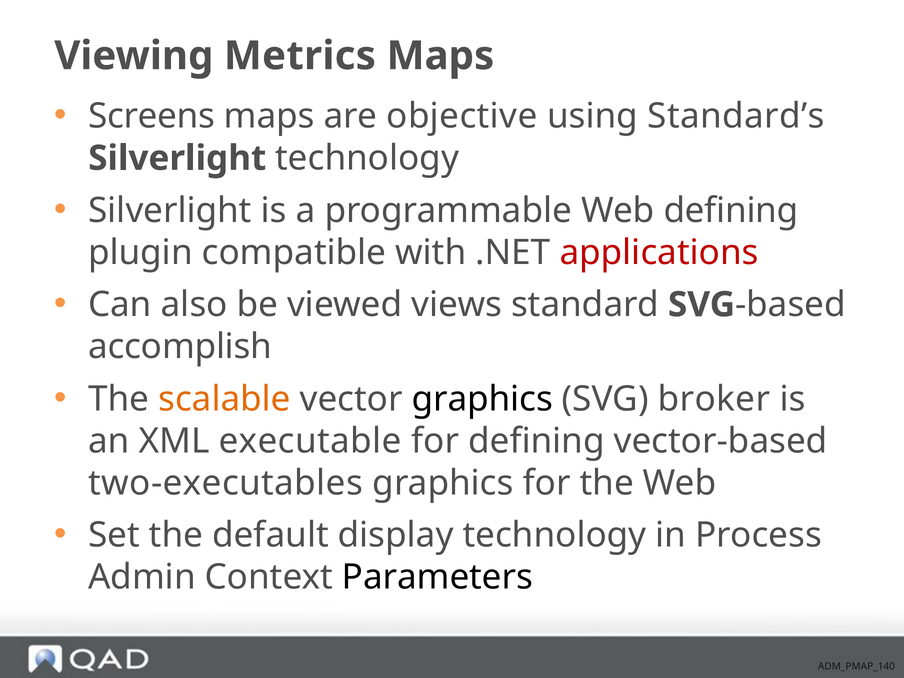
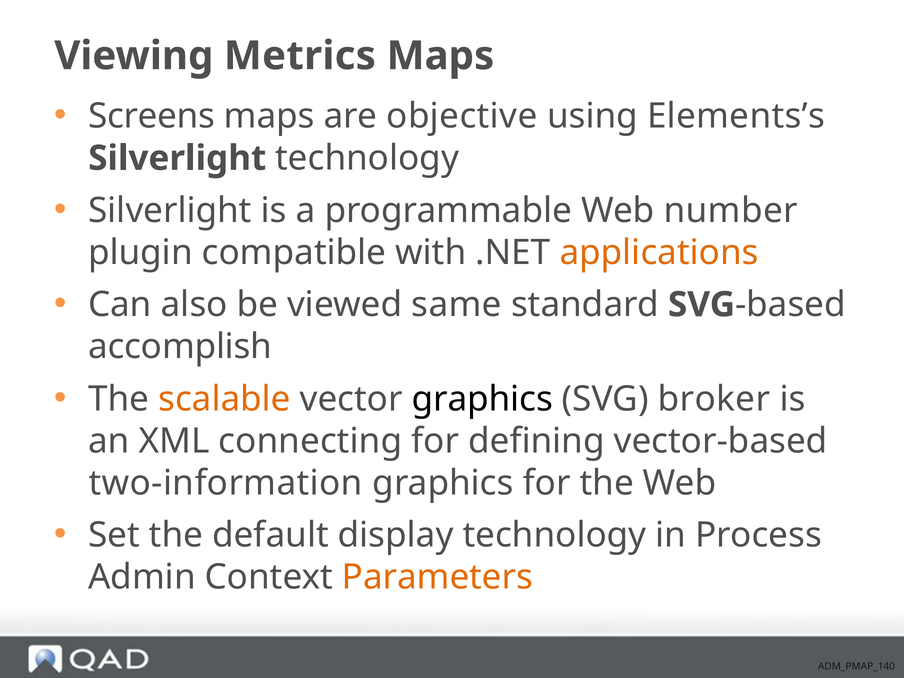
Standard’s: Standard’s -> Elements’s (736, 116)
Web defining: defining -> number (731, 210)
applications colour: red -> orange (659, 253)
views: views -> same (456, 305)
executable: executable -> connecting (310, 441)
two-executables: two-executables -> two-information (226, 483)
Parameters colour: black -> orange (437, 577)
